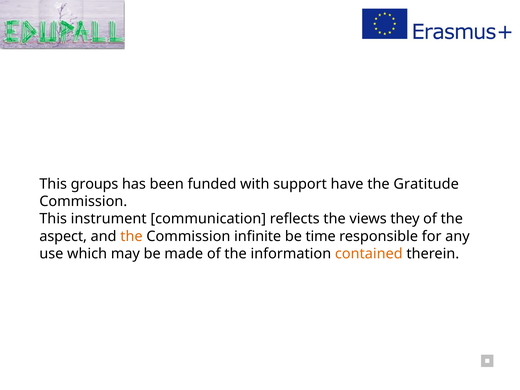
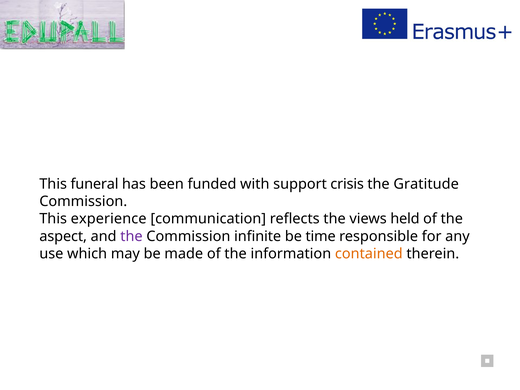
groups: groups -> funeral (95, 184)
have: have -> crisis (347, 184)
instrument: instrument -> experience (109, 219)
they: they -> held (405, 219)
the colour: orange -> purple (131, 236)
